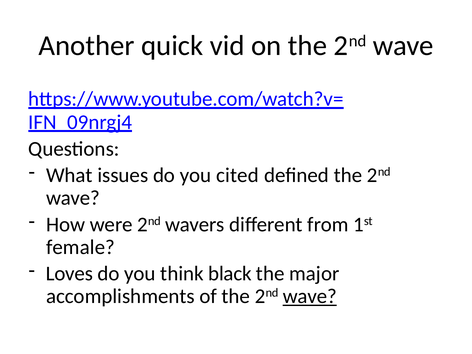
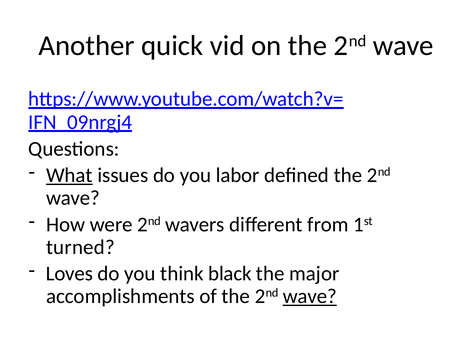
What underline: none -> present (69, 175)
cited: cited -> labor (238, 175)
female: female -> turned (80, 247)
